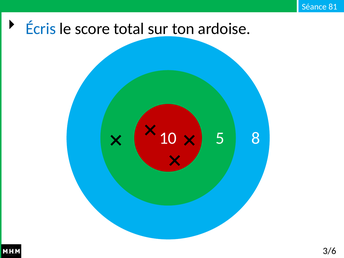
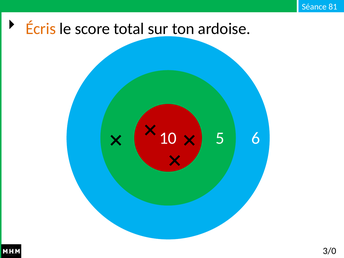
Écris colour: blue -> orange (41, 29)
8: 8 -> 6 (256, 138)
3/6: 3/6 -> 3/0 (329, 251)
